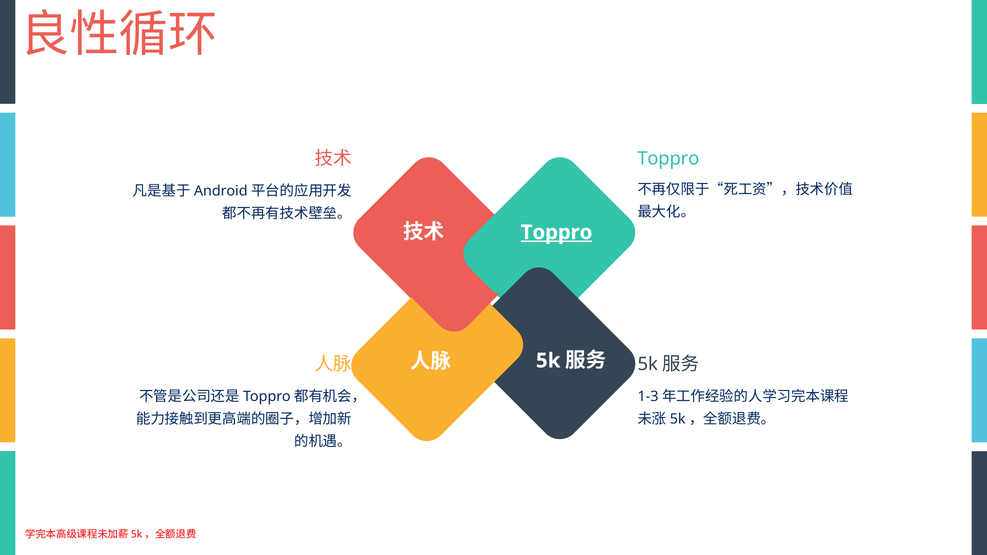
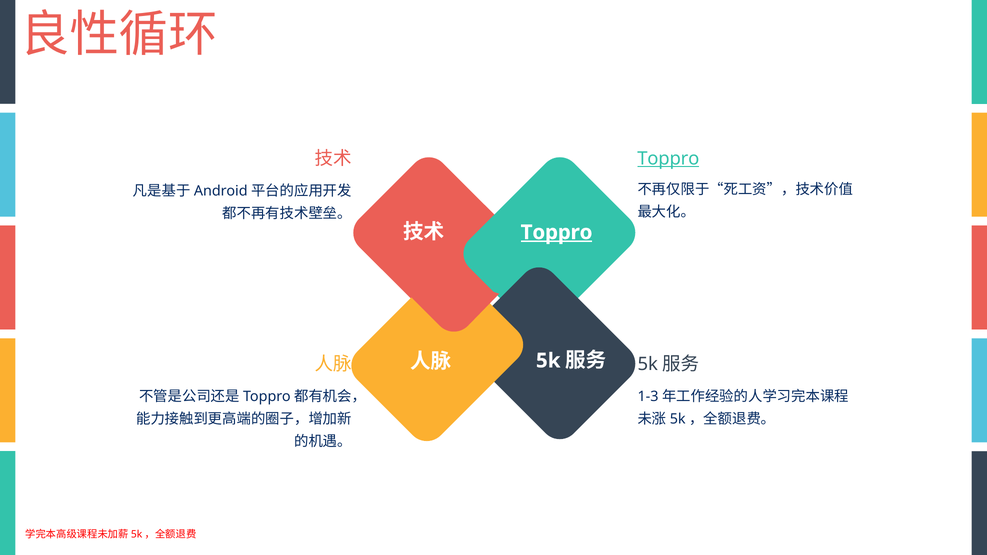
Toppro underline: none -> present (668, 159)
